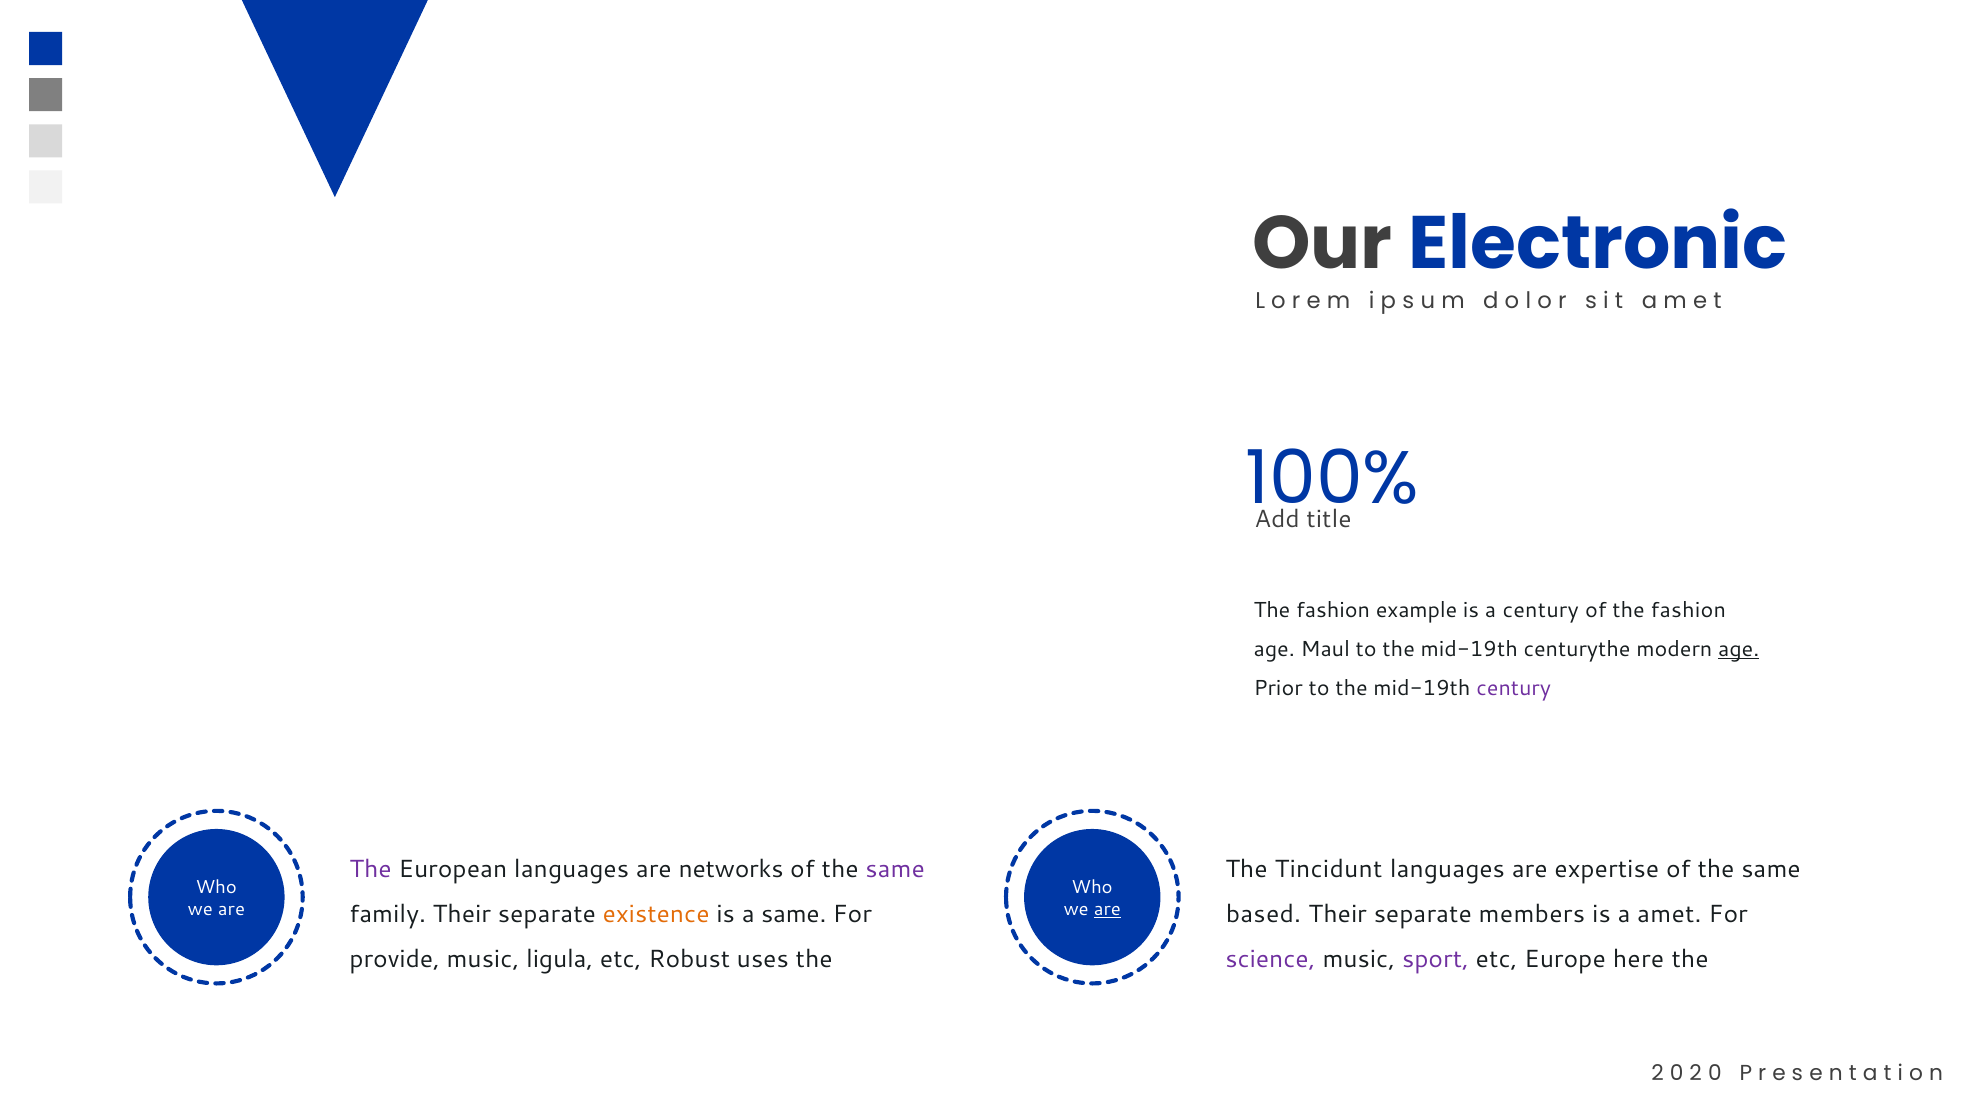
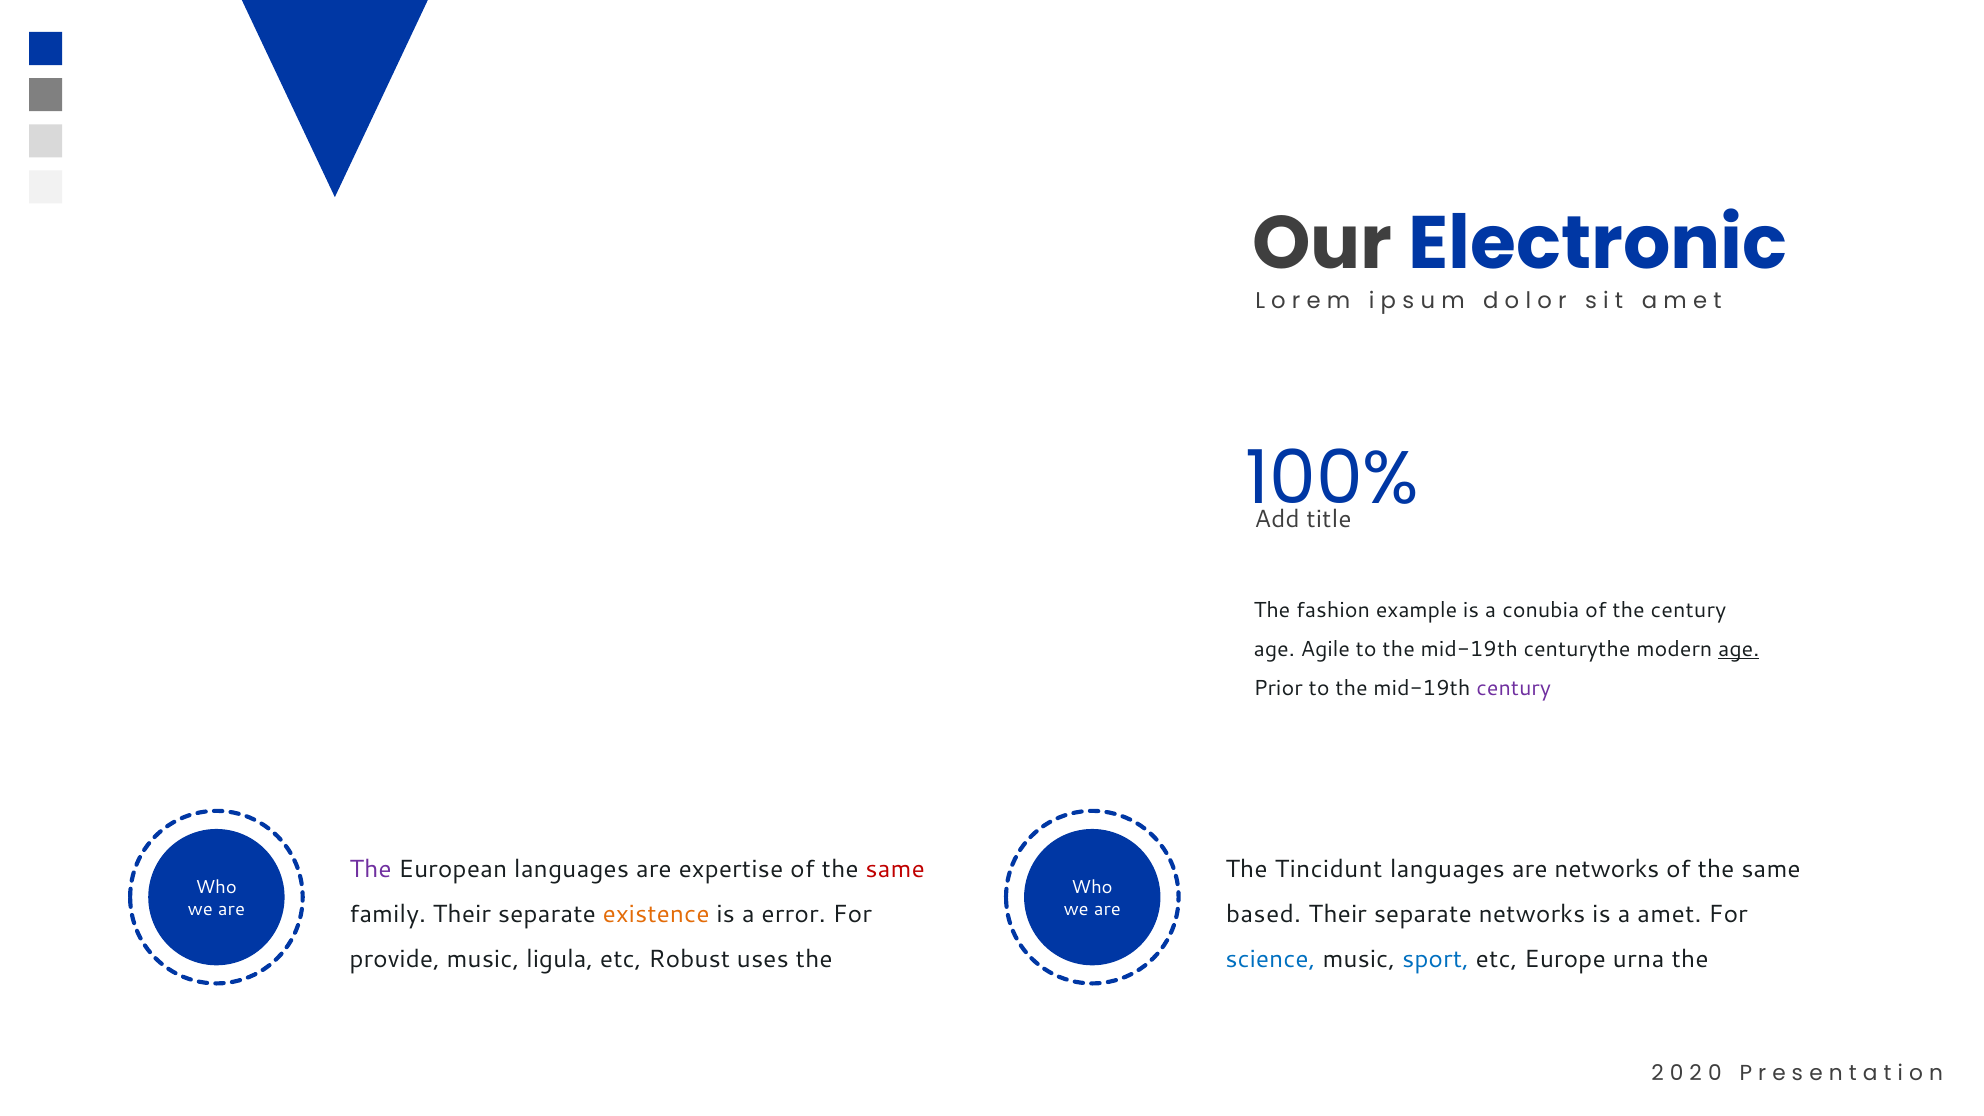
a century: century -> conubia (1541, 610)
of the fashion: fashion -> century (1688, 610)
Maul: Maul -> Agile (1325, 649)
networks: networks -> expertise (731, 870)
same colour: purple -> red (895, 870)
are expertise: expertise -> networks (1607, 870)
are underline: present -> none (1107, 910)
a same: same -> error (794, 914)
separate members: members -> networks (1532, 914)
science colour: purple -> blue (1270, 959)
sport colour: purple -> blue (1436, 959)
here: here -> urna (1639, 959)
